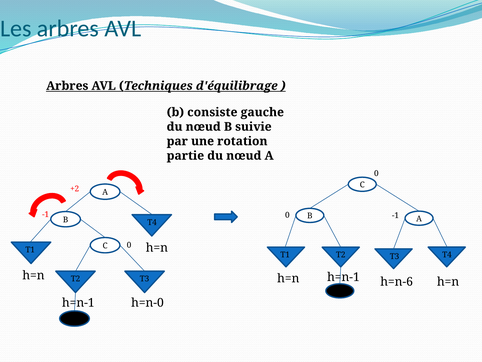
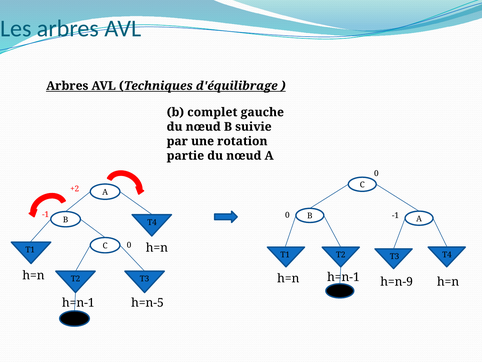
consiste: consiste -> complet (212, 112)
h=n-6: h=n-6 -> h=n-9 (397, 282)
h=n-0: h=n-0 -> h=n-5 (147, 303)
